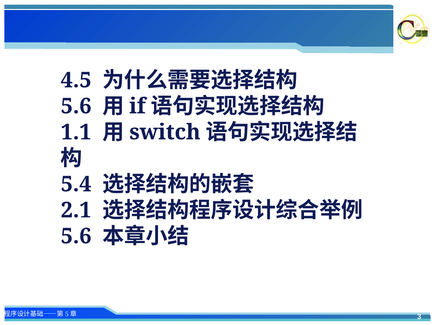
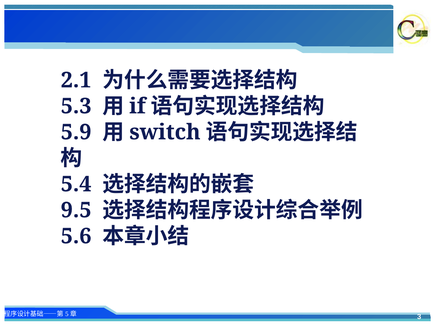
4.5: 4.5 -> 2.1 (76, 80)
5.6: 5.6 -> 5.3 (76, 106)
1.1: 1.1 -> 5.9 (76, 132)
2.1: 2.1 -> 9.5 (76, 211)
